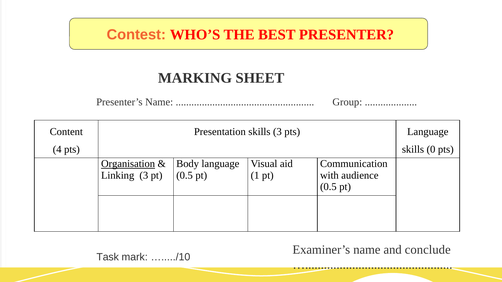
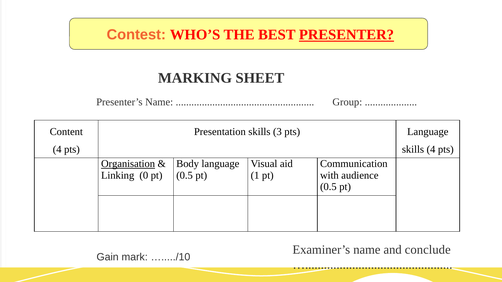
PRESENTER underline: none -> present (346, 35)
skills 0: 0 -> 4 (431, 149)
Linking 3: 3 -> 0 (144, 176)
Task: Task -> Gain (108, 257)
